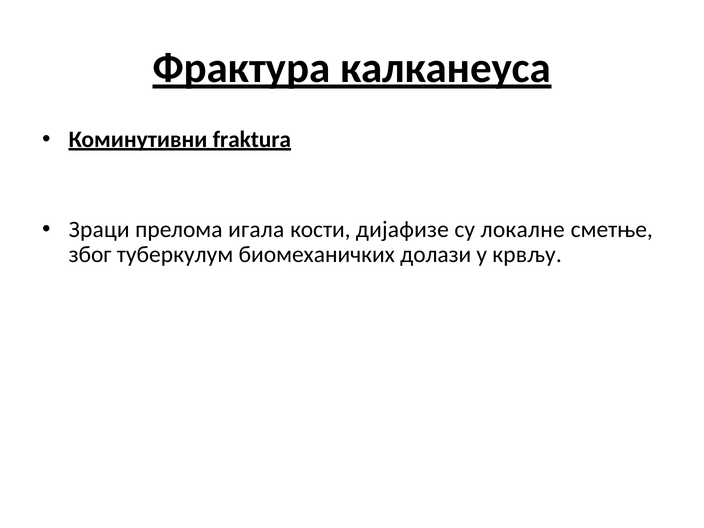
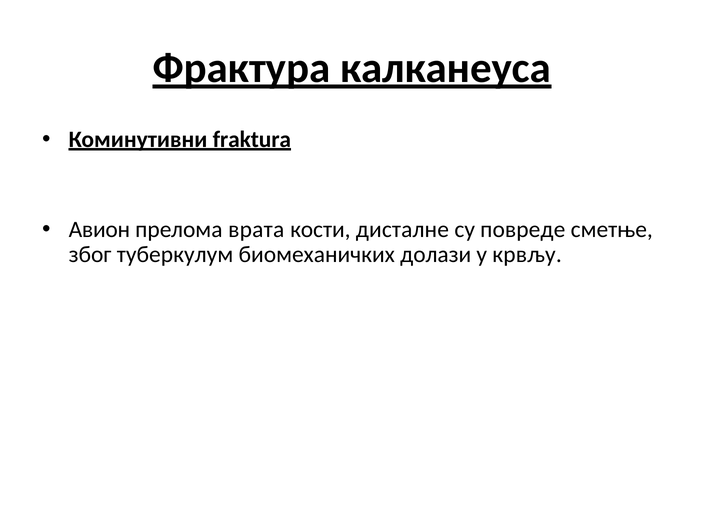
Зраци: Зраци -> Авион (99, 229)
игала: игала -> врата (256, 229)
дијафизе: дијафизе -> дисталне (402, 229)
локалне: локалне -> повреде (523, 229)
